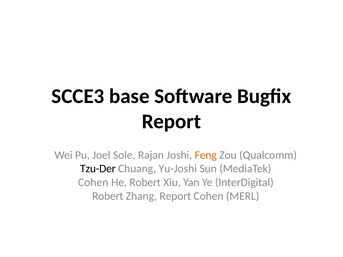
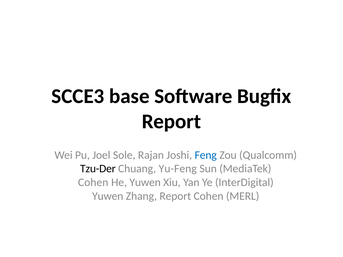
Feng colour: orange -> blue (206, 155)
Yu-Joshi: Yu-Joshi -> Yu-Feng (178, 169)
He Robert: Robert -> Yuwen (145, 183)
Robert: Robert -> Yuwen (108, 196)
